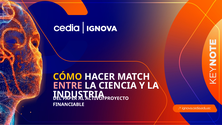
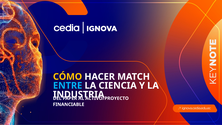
ENTRE colour: pink -> light blue (68, 85)
